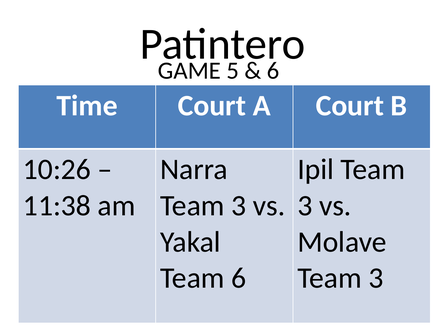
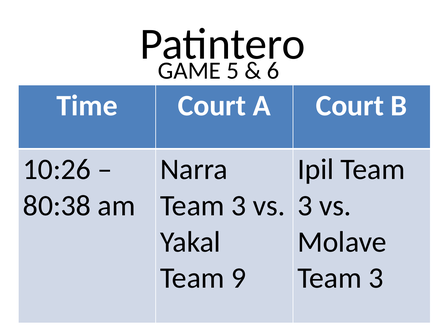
11:38: 11:38 -> 80:38 (57, 206)
Team 6: 6 -> 9 (239, 278)
